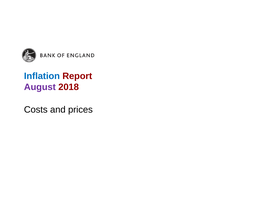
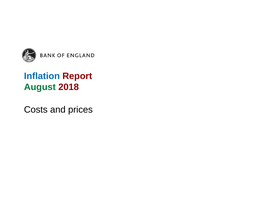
August colour: purple -> green (40, 87)
